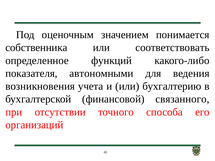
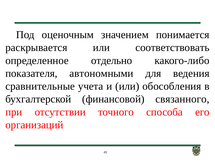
собственника: собственника -> раскрывается (36, 48)
функций: функций -> отдельно (112, 61)
возникновения: возникновения -> сравнительные (40, 86)
бухгалтерию: бухгалтерию -> обособления (172, 86)
